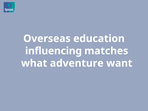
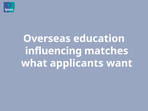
adventure: adventure -> applicants (77, 63)
